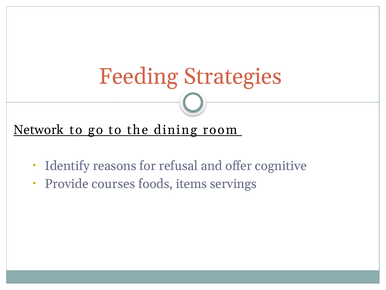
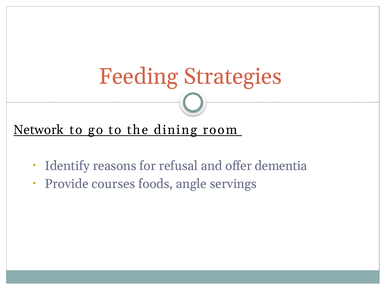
cognitive: cognitive -> dementia (281, 166)
items: items -> angle (191, 184)
